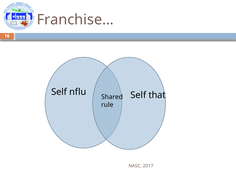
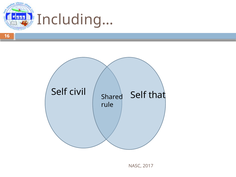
Franchise…: Franchise… -> Including… (75, 20)
nflu: nflu -> civil (78, 92)
